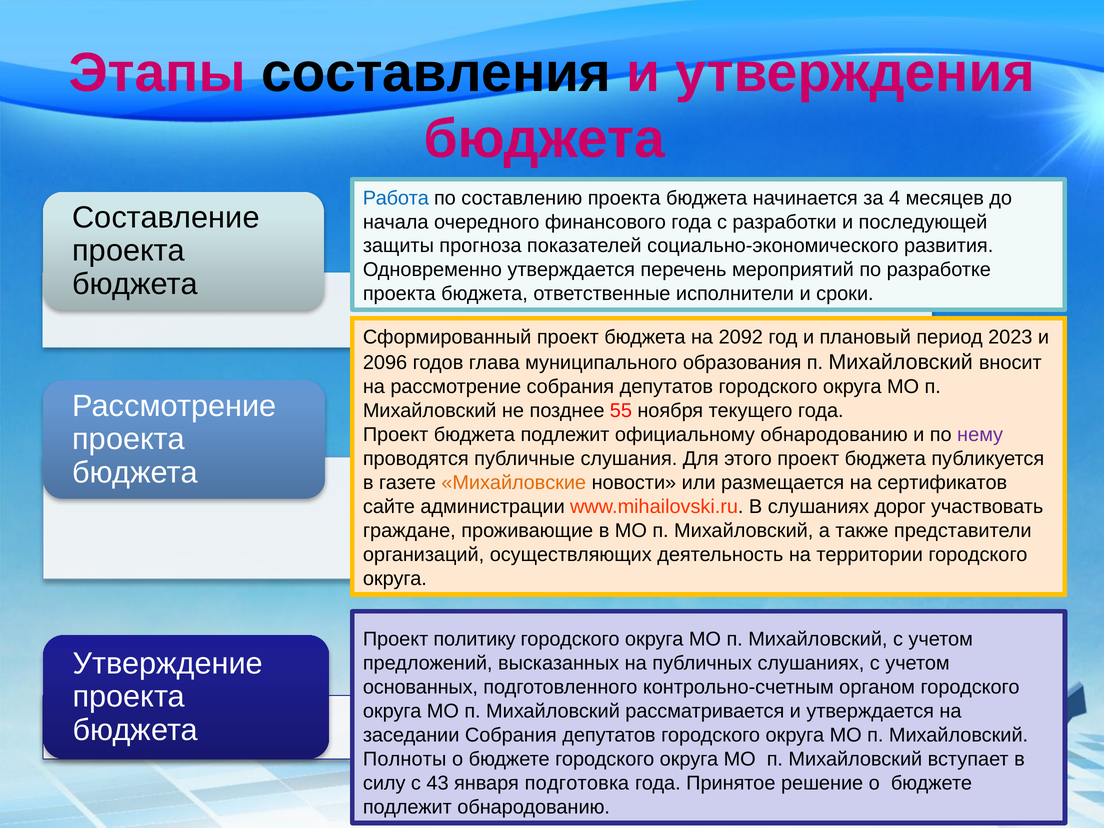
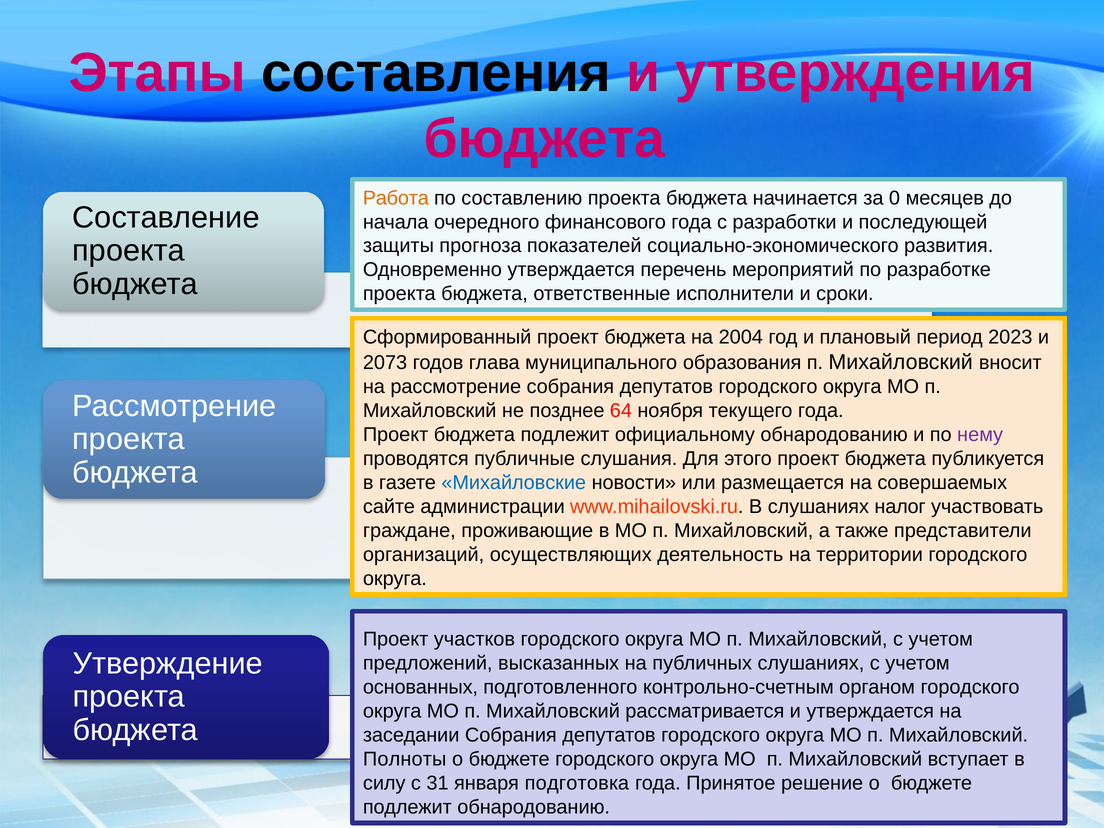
Работа colour: blue -> orange (396, 198)
4: 4 -> 0 (895, 198)
2092: 2092 -> 2004 (741, 337)
2096: 2096 -> 2073 (385, 363)
55: 55 -> 64 (621, 411)
Михайловские colour: orange -> blue (514, 483)
сертификатов: сертификатов -> совершаемых (942, 483)
дорог: дорог -> налог (900, 507)
политику: политику -> участков (474, 639)
43: 43 -> 31 (438, 783)
